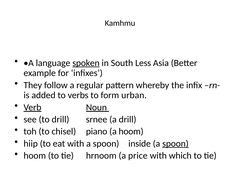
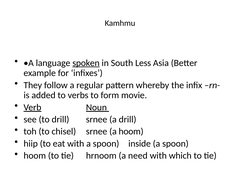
urban: urban -> movie (134, 96)
chisel piano: piano -> srnee (97, 132)
spoon underline: present -> none (175, 144)
price: price -> need (138, 156)
